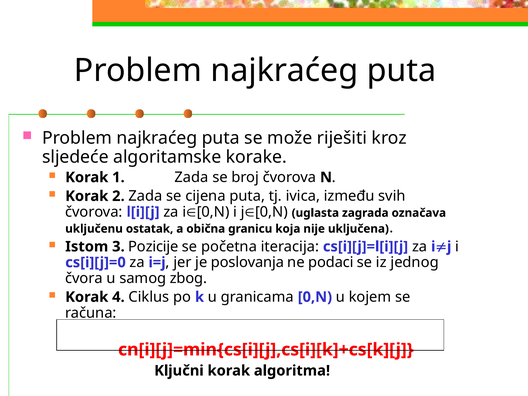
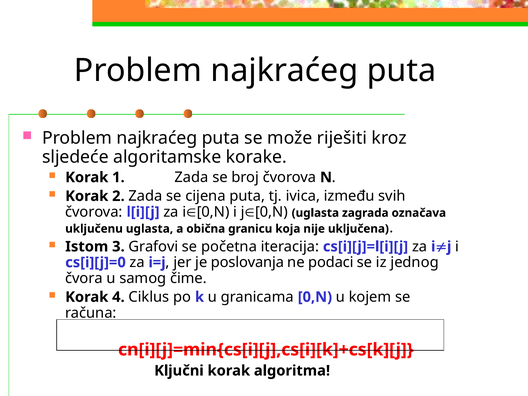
uključenu ostatak: ostatak -> uglasta (149, 229)
Pozicije: Pozicije -> Grafovi (153, 247)
zbog: zbog -> čime (188, 278)
